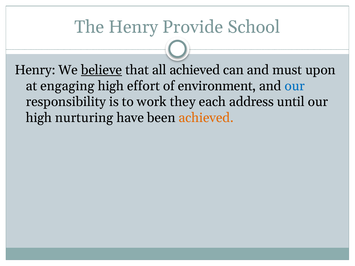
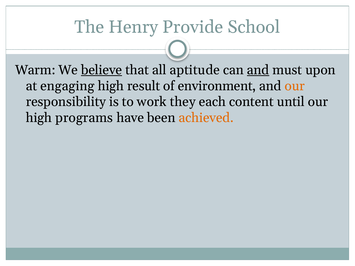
Henry: Henry -> Warm (35, 70)
all achieved: achieved -> aptitude (195, 70)
and underline: none -> present (258, 70)
effort: effort -> result (144, 86)
our colour: blue -> orange (295, 86)
address: address -> content (251, 102)
nurturing: nurturing -> programs (84, 118)
